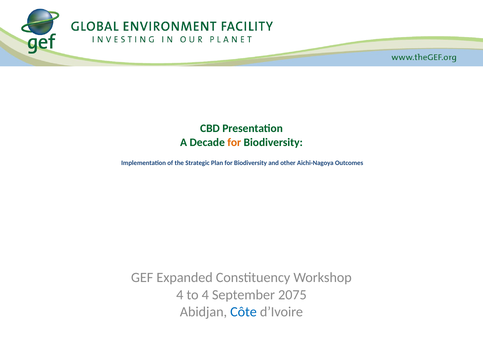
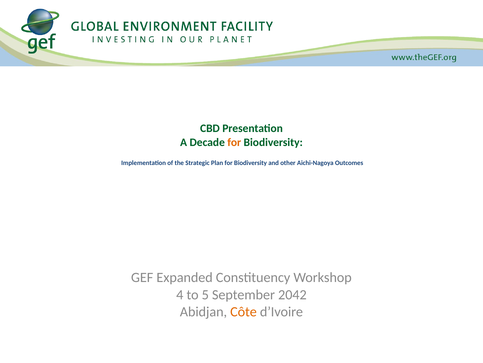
to 4: 4 -> 5 (205, 294)
2075: 2075 -> 2042 (292, 294)
Côte colour: blue -> orange (244, 311)
